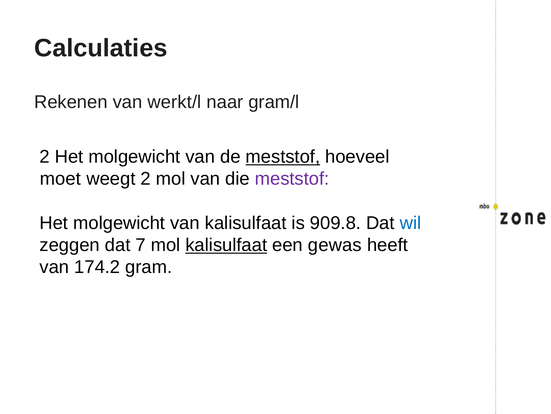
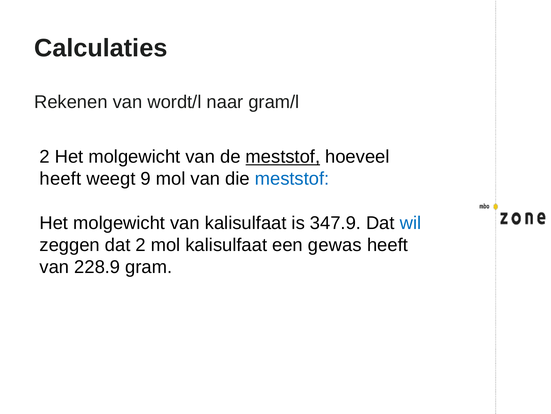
werkt/l: werkt/l -> wordt/l (174, 102)
moet: moet -> heeft (60, 179)
weegt 2: 2 -> 9 (146, 179)
meststof colour: purple -> blue (292, 179)
909.8: 909.8 -> 347.9 (335, 223)
dat 7: 7 -> 2 (141, 245)
kalisulfaat underline: present -> none (226, 245)
174.2: 174.2 -> 228.9 (97, 267)
